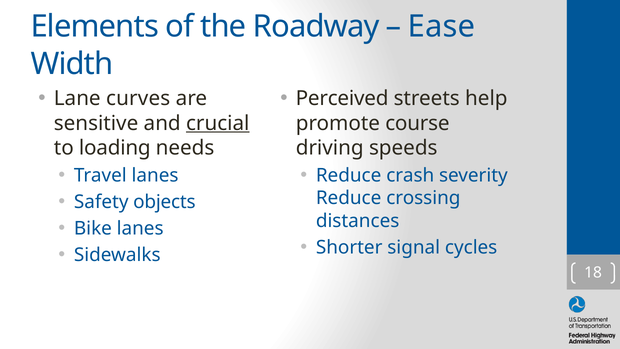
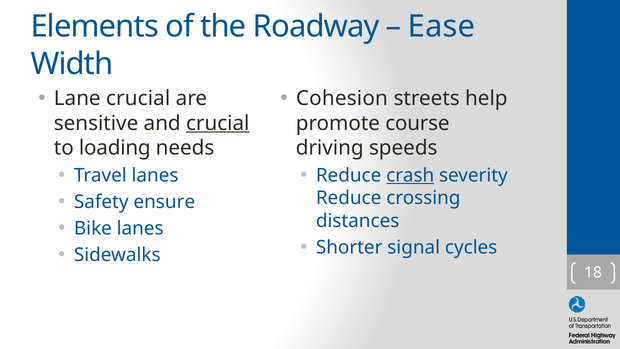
Lane curves: curves -> crucial (138, 98)
Perceived: Perceived -> Cohesion (342, 98)
crash underline: none -> present (410, 175)
objects: objects -> ensure (164, 202)
